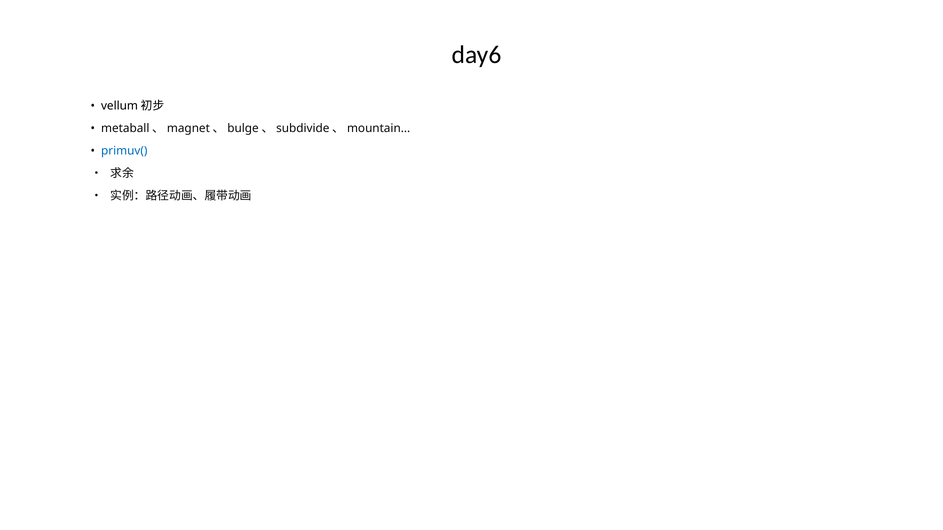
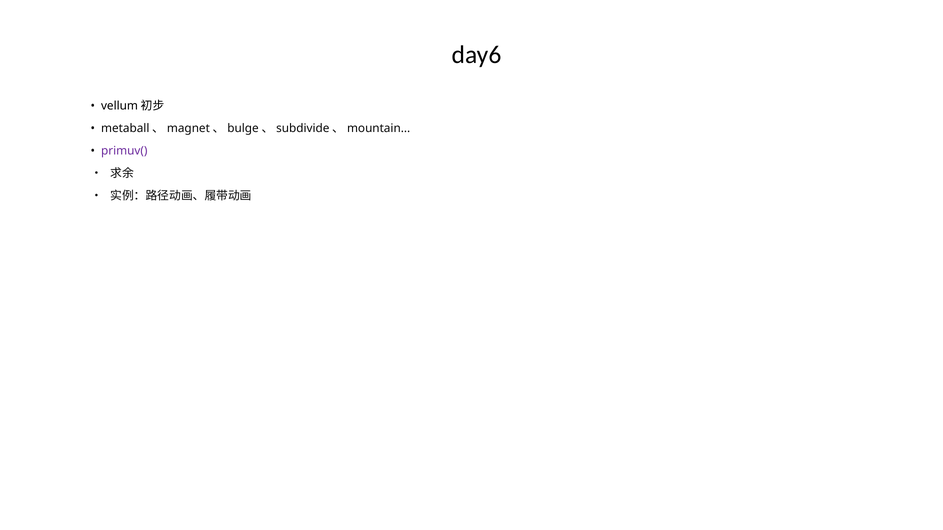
primuv( colour: blue -> purple (124, 151)
